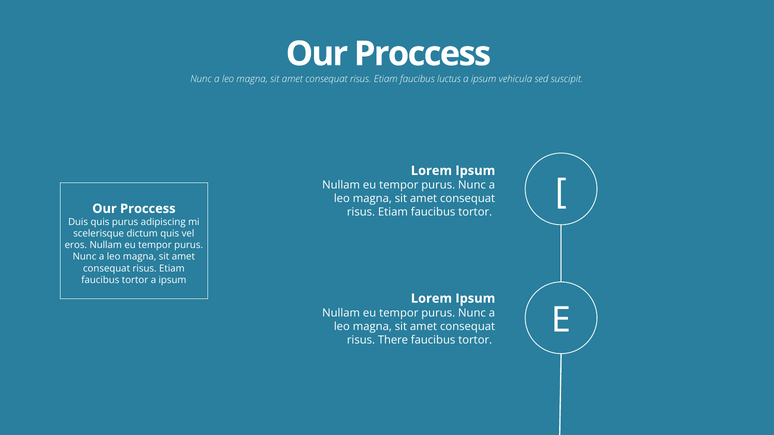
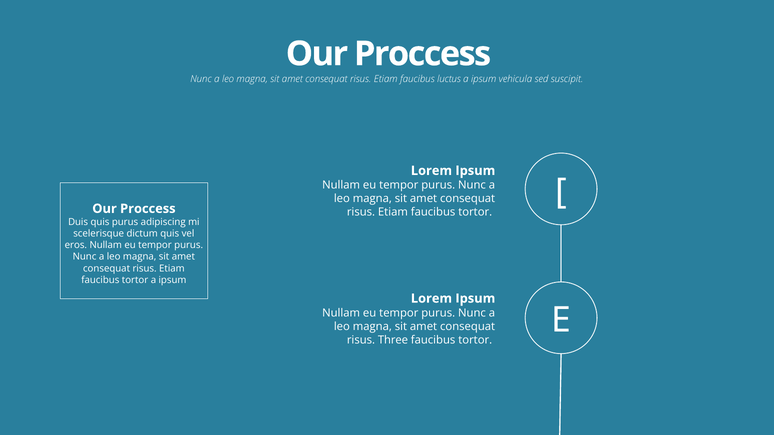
There: There -> Three (393, 340)
